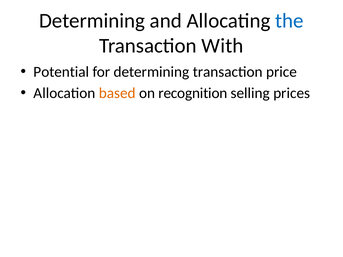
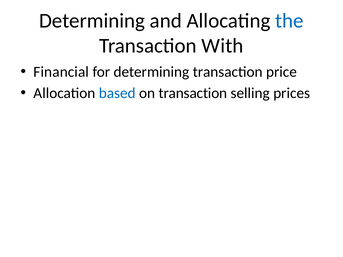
Potential: Potential -> Financial (61, 72)
based colour: orange -> blue (117, 93)
on recognition: recognition -> transaction (193, 93)
